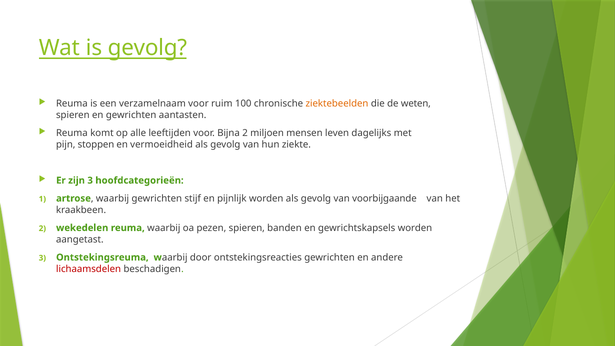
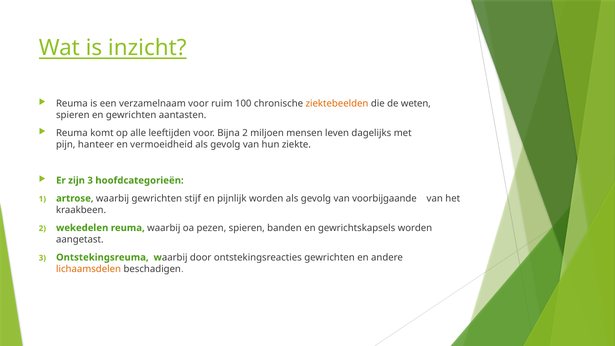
is gevolg: gevolg -> inzicht (147, 48)
stoppen: stoppen -> hanteer (96, 145)
lichaamsdelen colour: red -> orange (89, 269)
